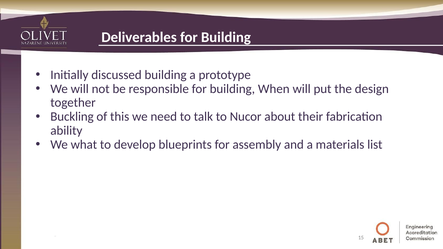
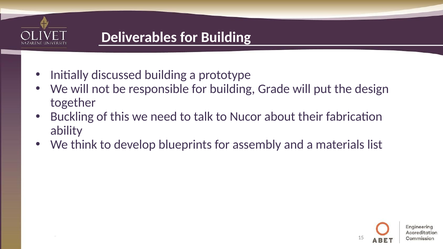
When: When -> Grade (274, 89)
what: what -> think (84, 145)
